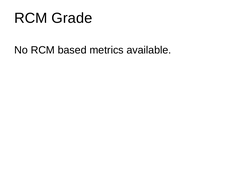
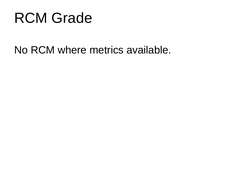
based: based -> where (72, 50)
